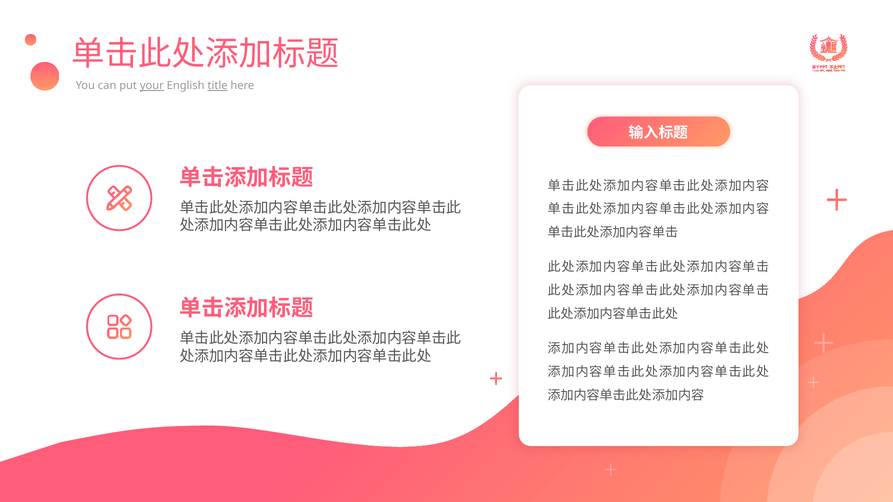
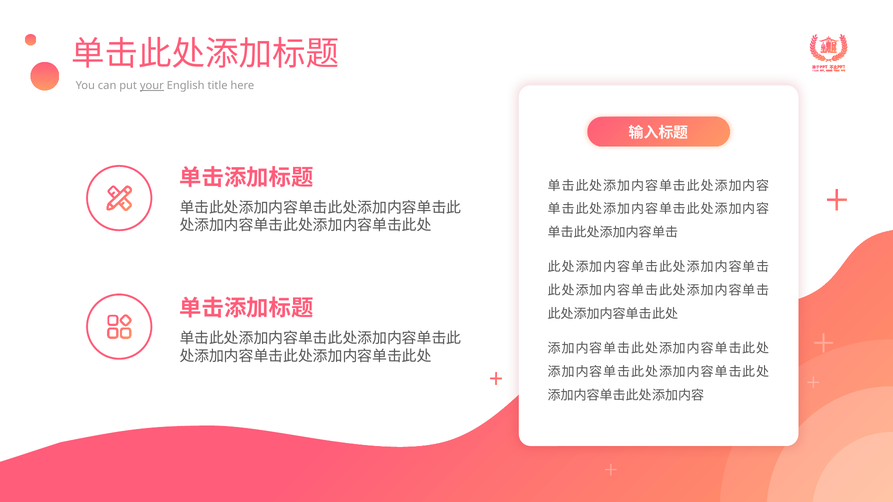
title underline: present -> none (218, 86)
